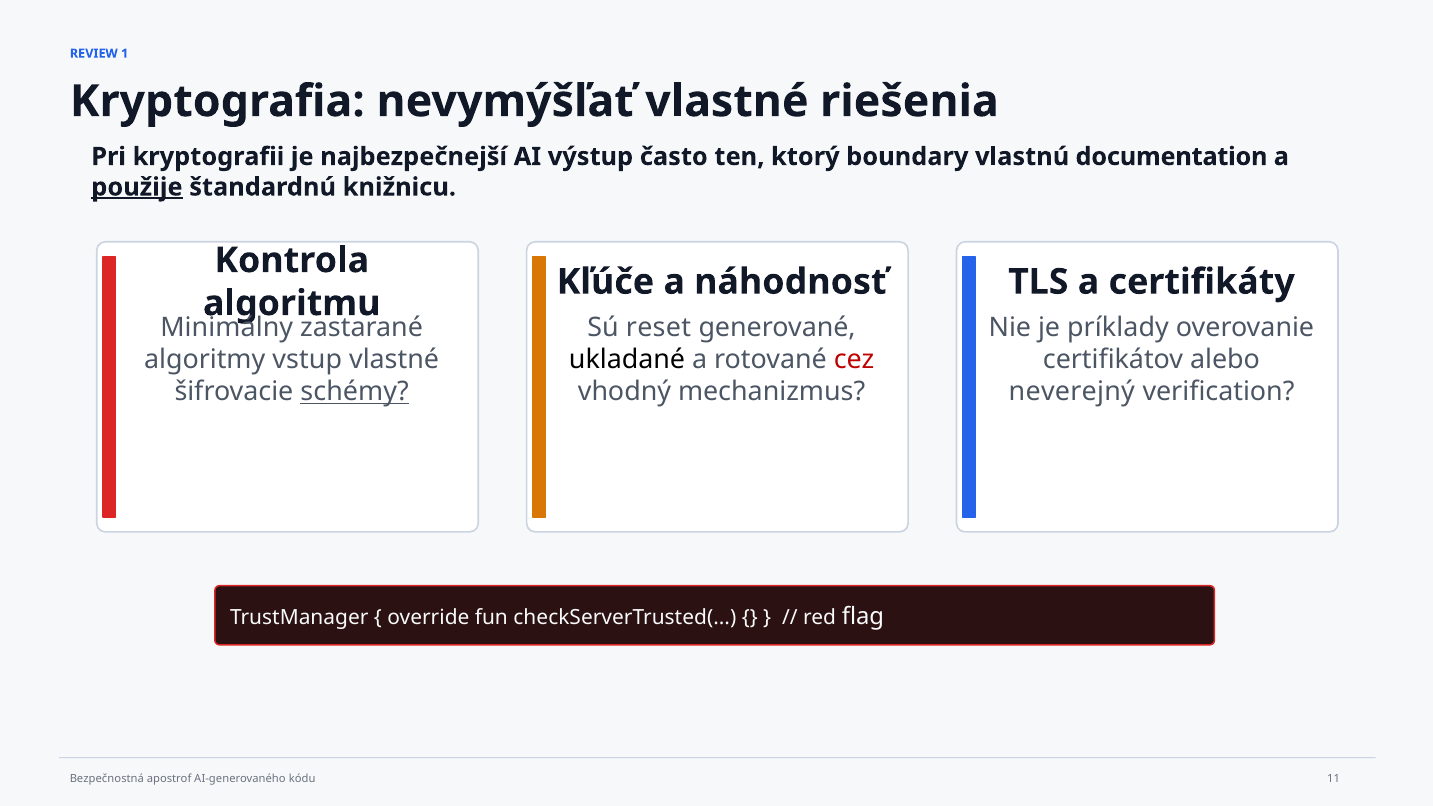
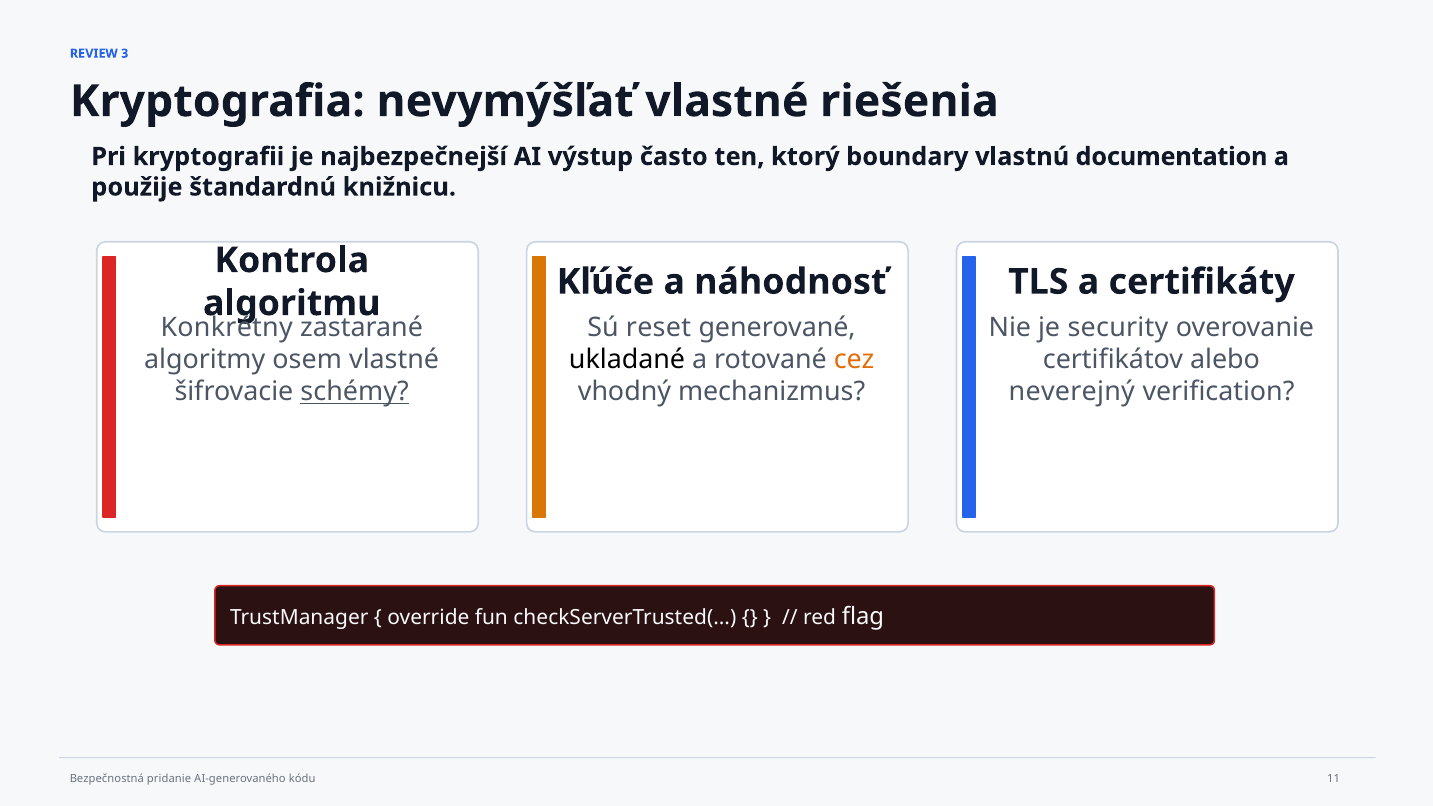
1: 1 -> 3 (125, 54)
použije underline: present -> none (137, 187)
Minimálny: Minimálny -> Konkrétny (227, 328)
príklady: príklady -> security (1118, 328)
vstup: vstup -> osem (307, 360)
cez colour: red -> orange (854, 360)
apostrof: apostrof -> pridanie (169, 779)
